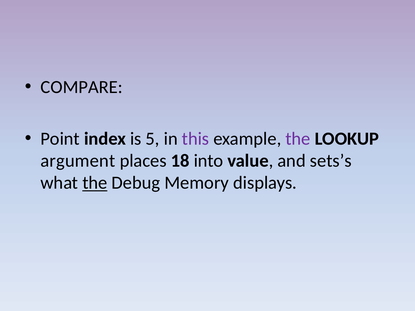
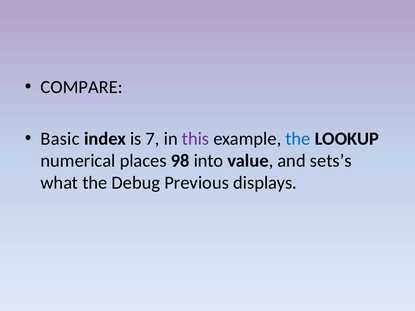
Point: Point -> Basic (60, 139)
5: 5 -> 7 (153, 139)
the colour: purple -> blue (298, 139)
argument: argument -> numerical (78, 161)
18: 18 -> 98 (180, 161)
the underline: present -> none (95, 183)
Memory: Memory -> Previous (197, 183)
